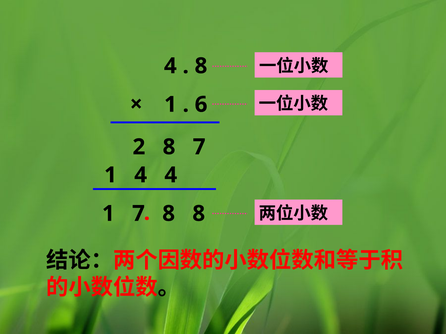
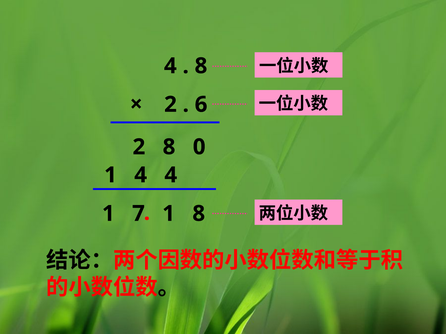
1: 1 -> 2 (171, 105)
8 7: 7 -> 0 (199, 147)
7 8: 8 -> 1 (169, 214)
